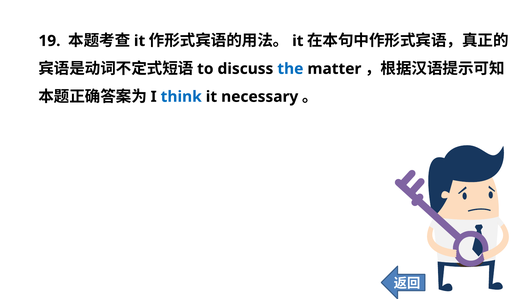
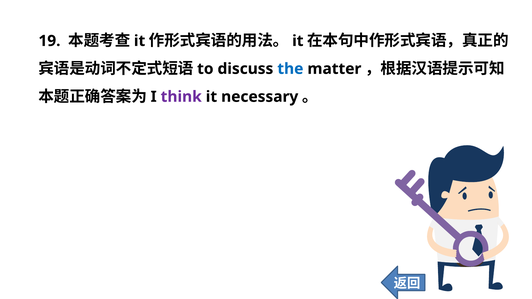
think colour: blue -> purple (181, 97)
